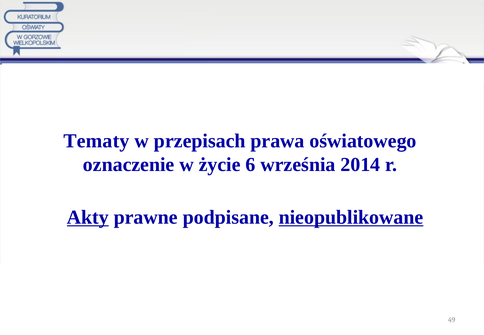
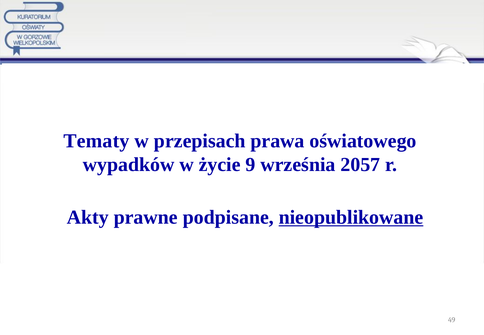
oznaczenie: oznaczenie -> wypadków (129, 165)
6: 6 -> 9 (251, 165)
2014: 2014 -> 2057 (360, 165)
Akty underline: present -> none (88, 217)
